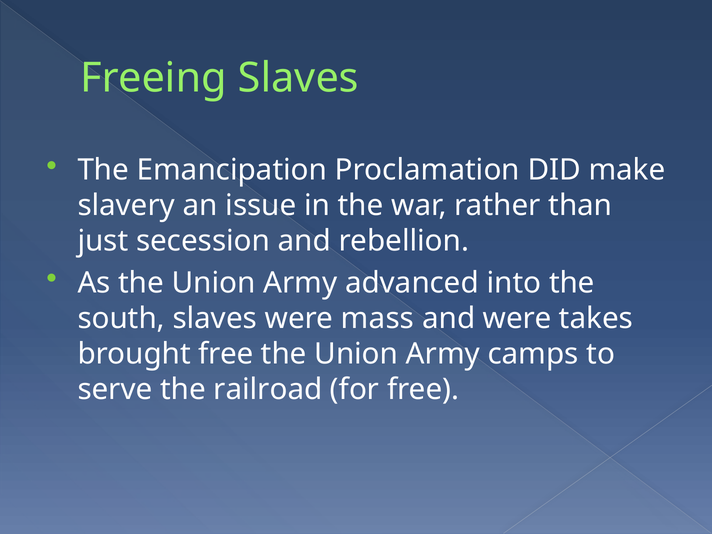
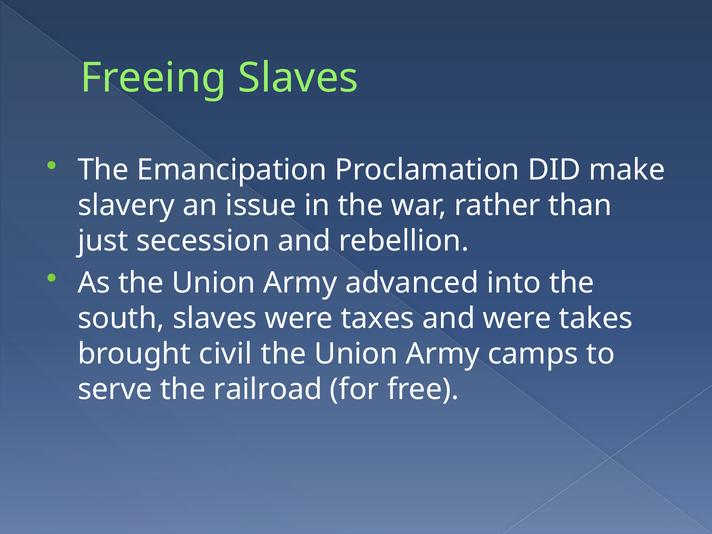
mass: mass -> taxes (378, 318)
brought free: free -> civil (226, 354)
